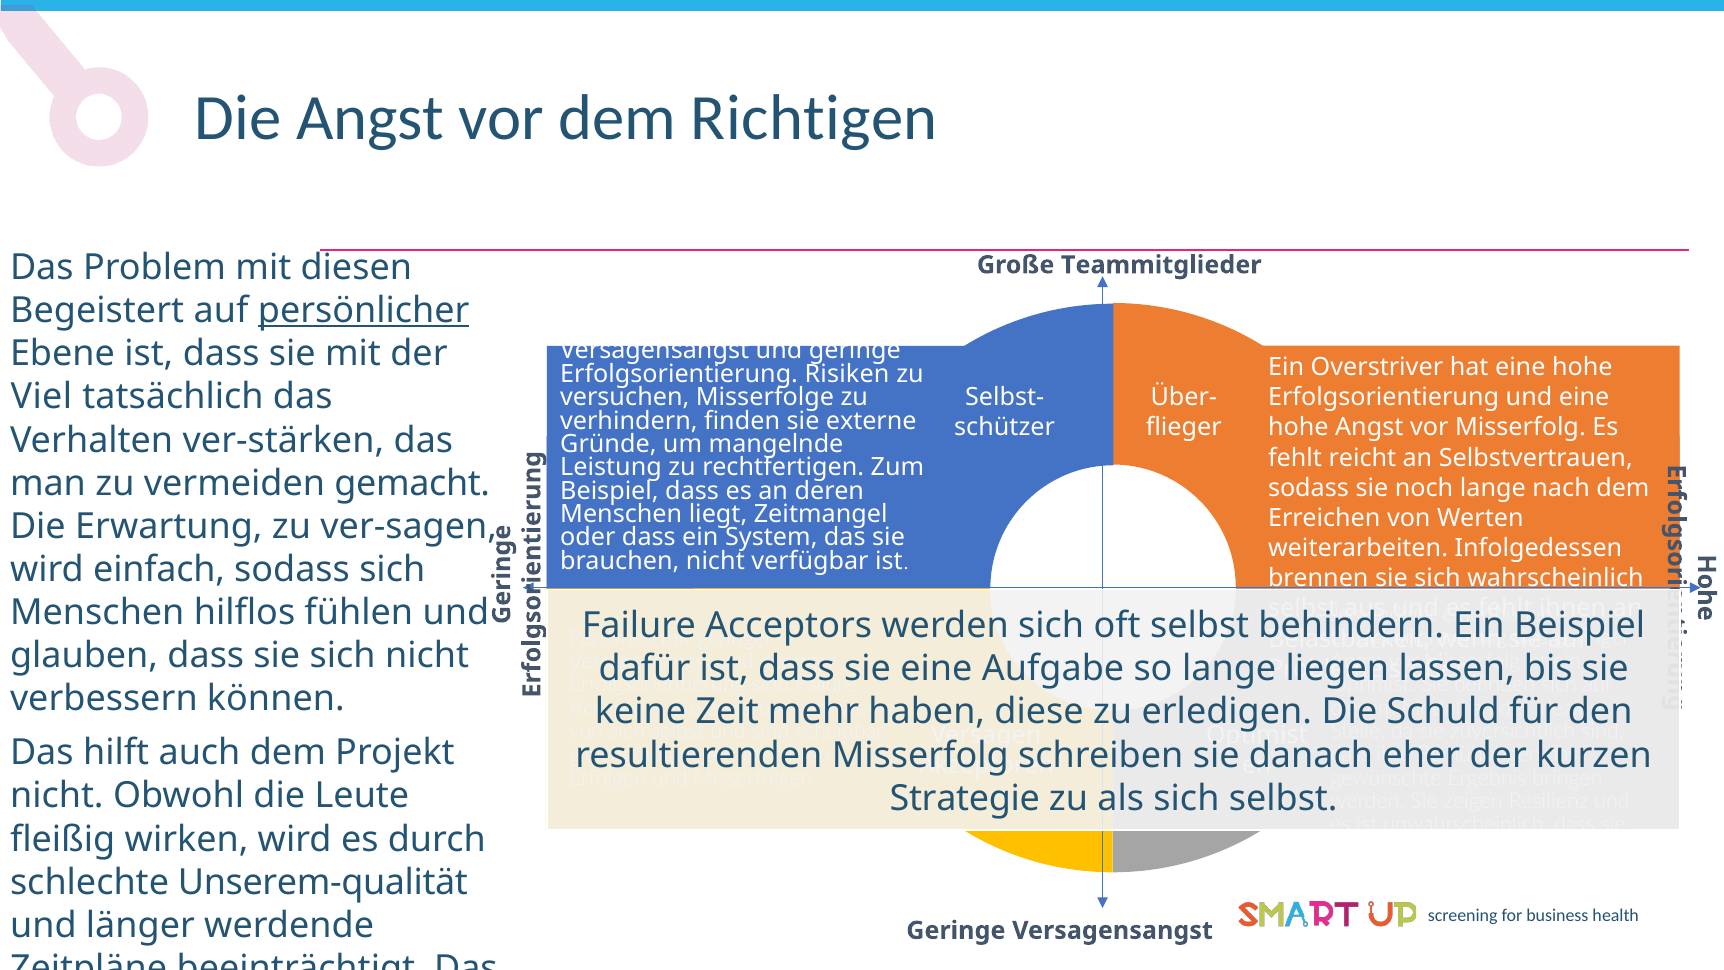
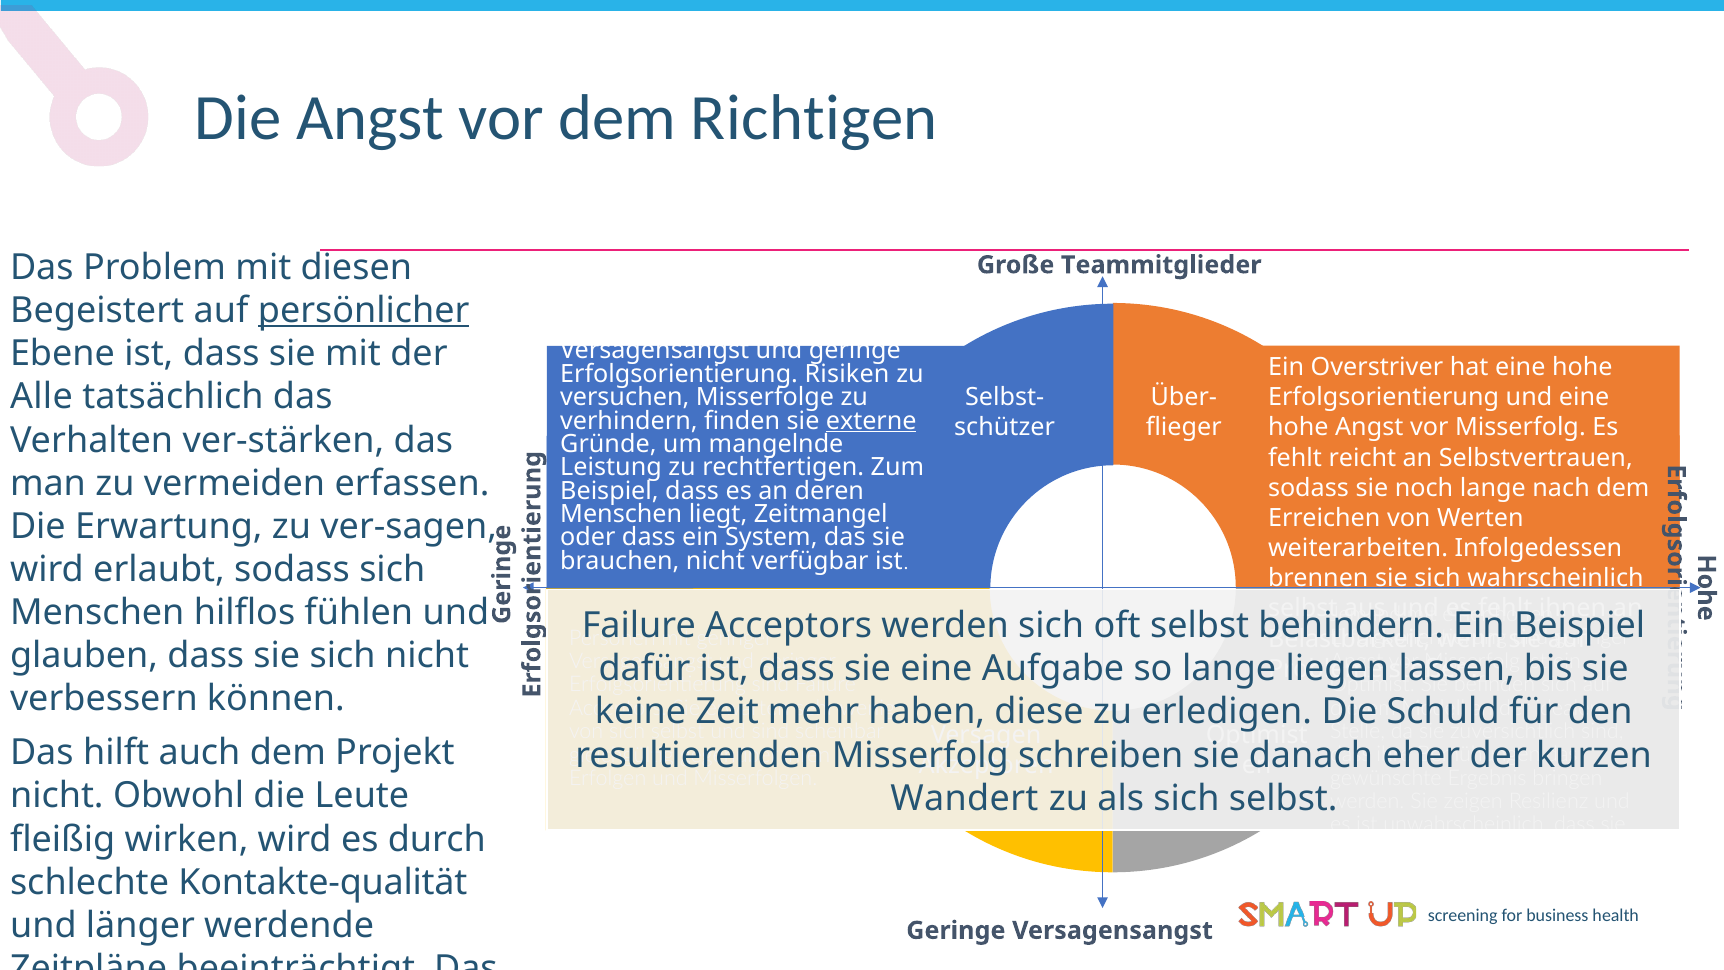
Viel: Viel -> Alle (41, 397)
externe underline: none -> present (871, 421)
gemacht: gemacht -> erfassen (412, 483)
einfach: einfach -> erlaubt (159, 569)
Strategie: Strategie -> Wandert (964, 798)
Unserem-qualität: Unserem-qualität -> Kontakte-qualität (323, 882)
